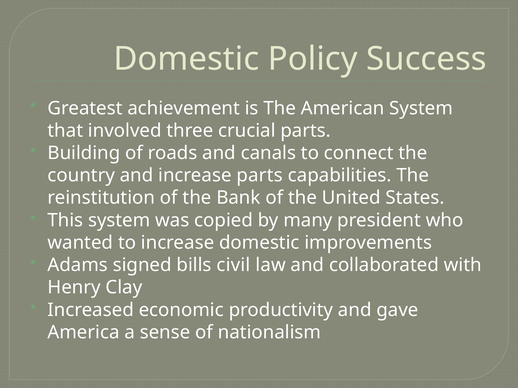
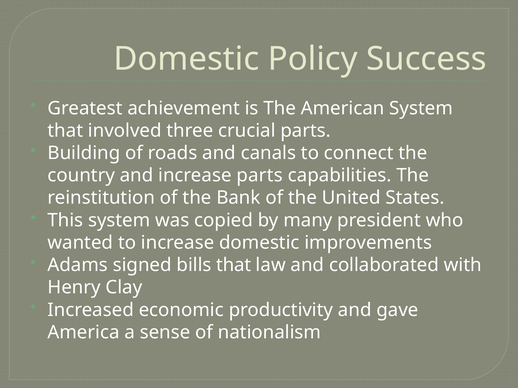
bills civil: civil -> that (234, 265)
